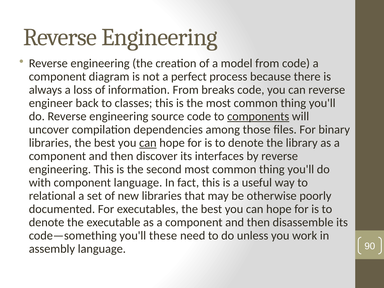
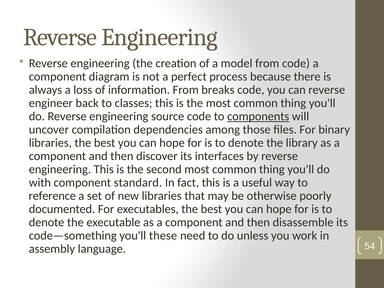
can underline: present -> none (148, 143)
component language: language -> standard (138, 183)
relational: relational -> reference (52, 196)
90: 90 -> 54 (370, 246)
